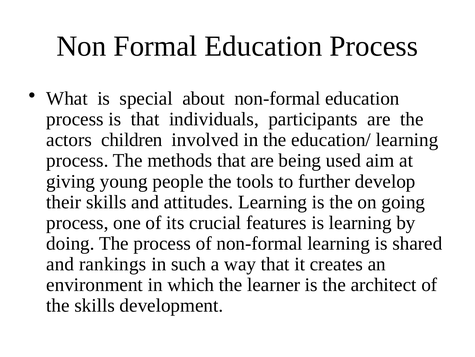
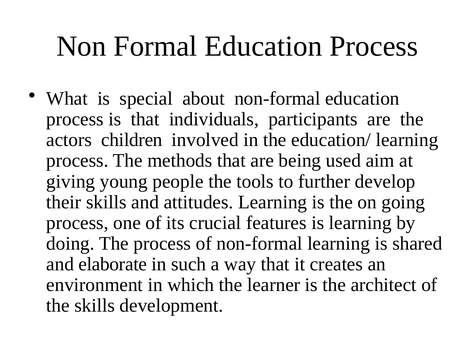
rankings: rankings -> elaborate (113, 264)
